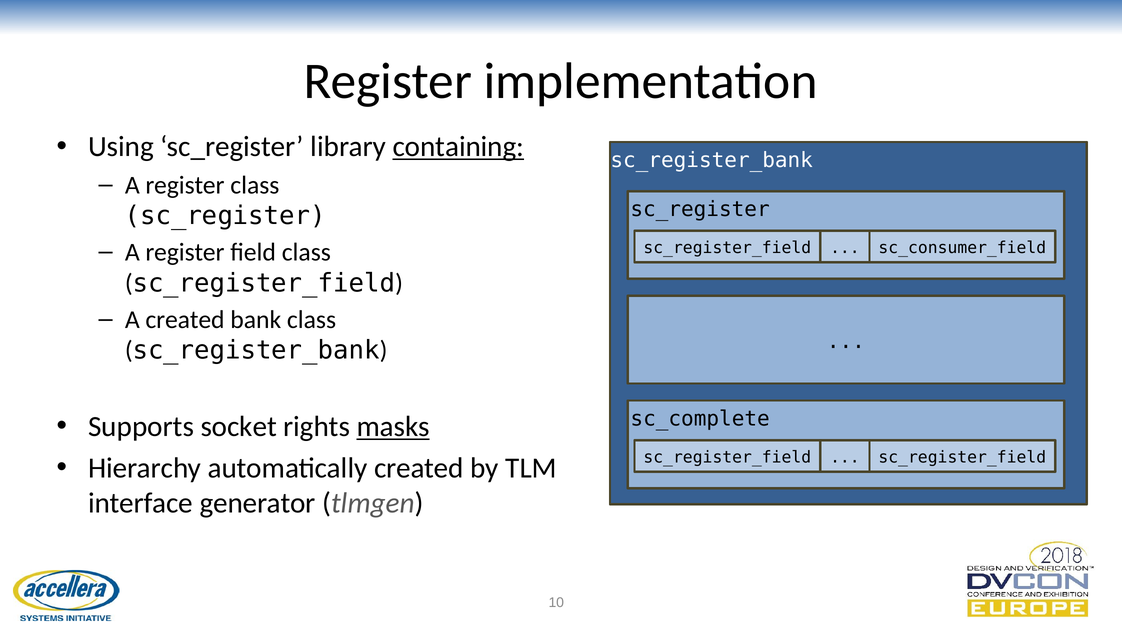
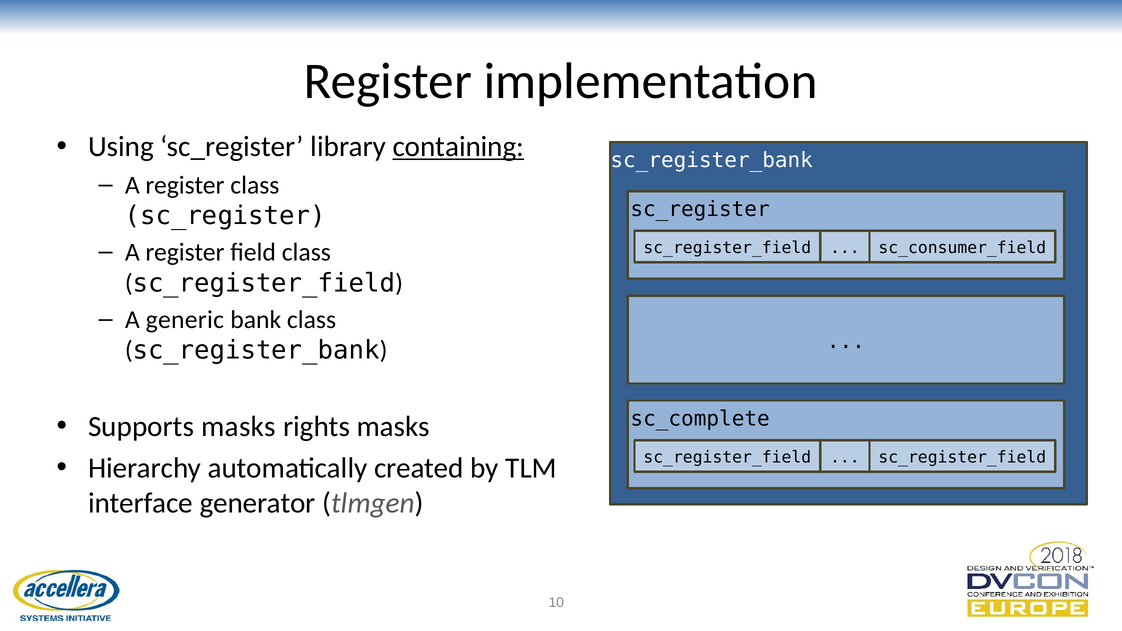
A created: created -> generic (185, 320)
Supports socket: socket -> masks (239, 427)
masks underline: present -> none (393, 427)
